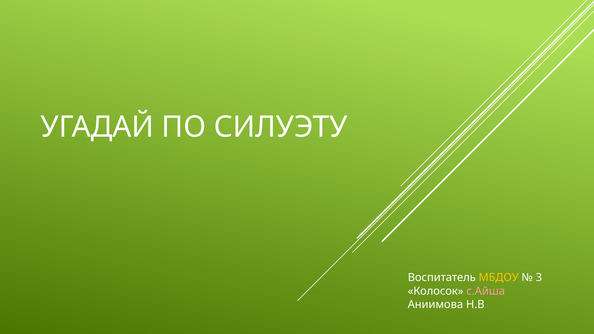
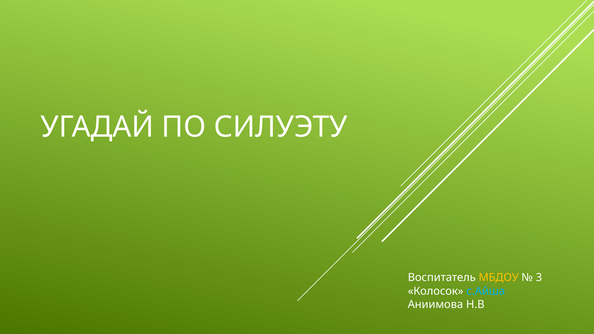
с.Айша colour: pink -> light blue (486, 291)
